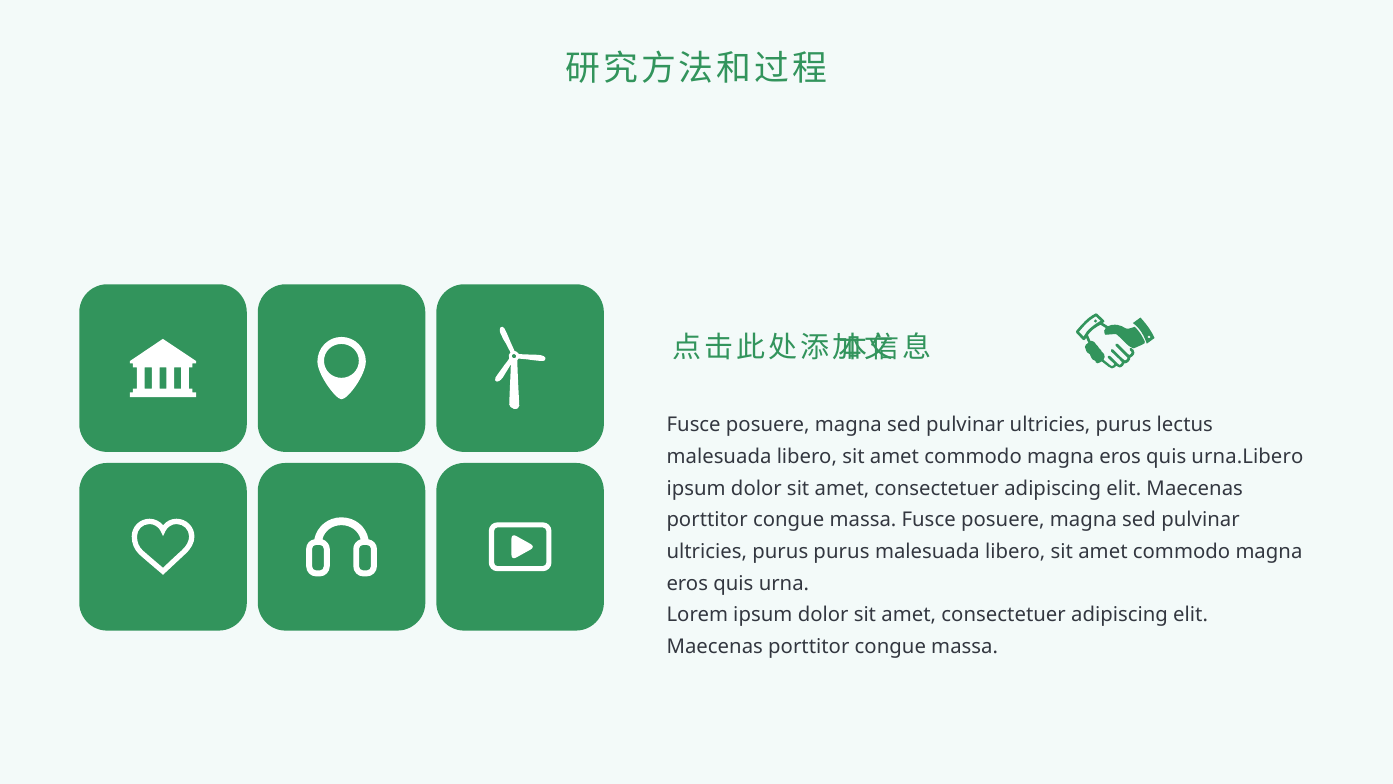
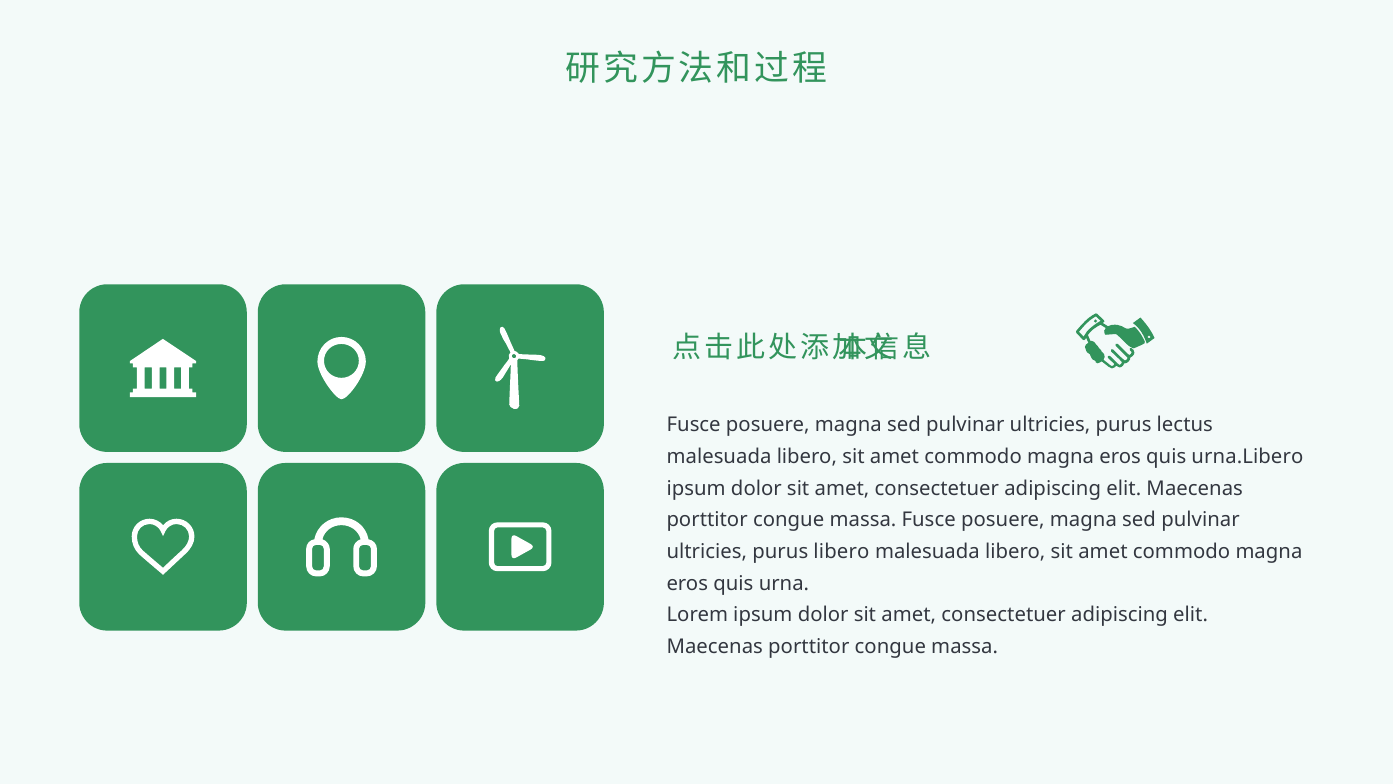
purus purus: purus -> libero (841, 551)
